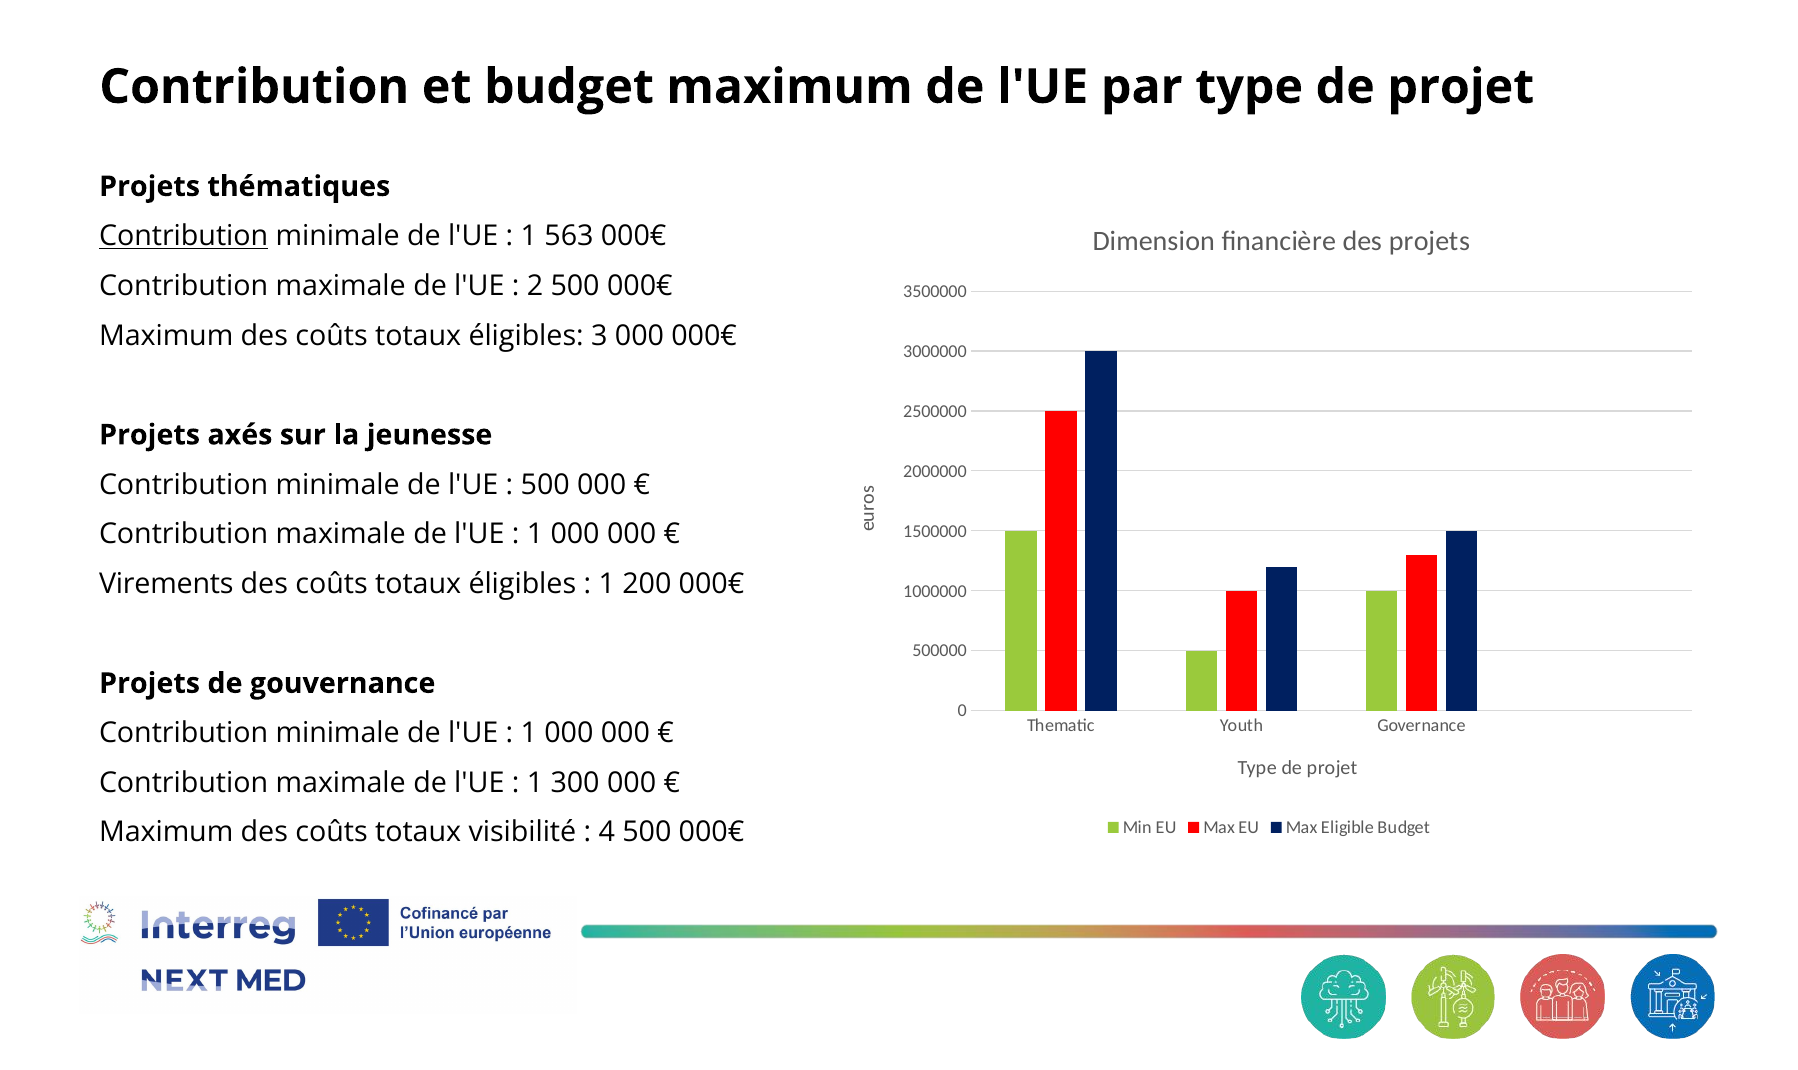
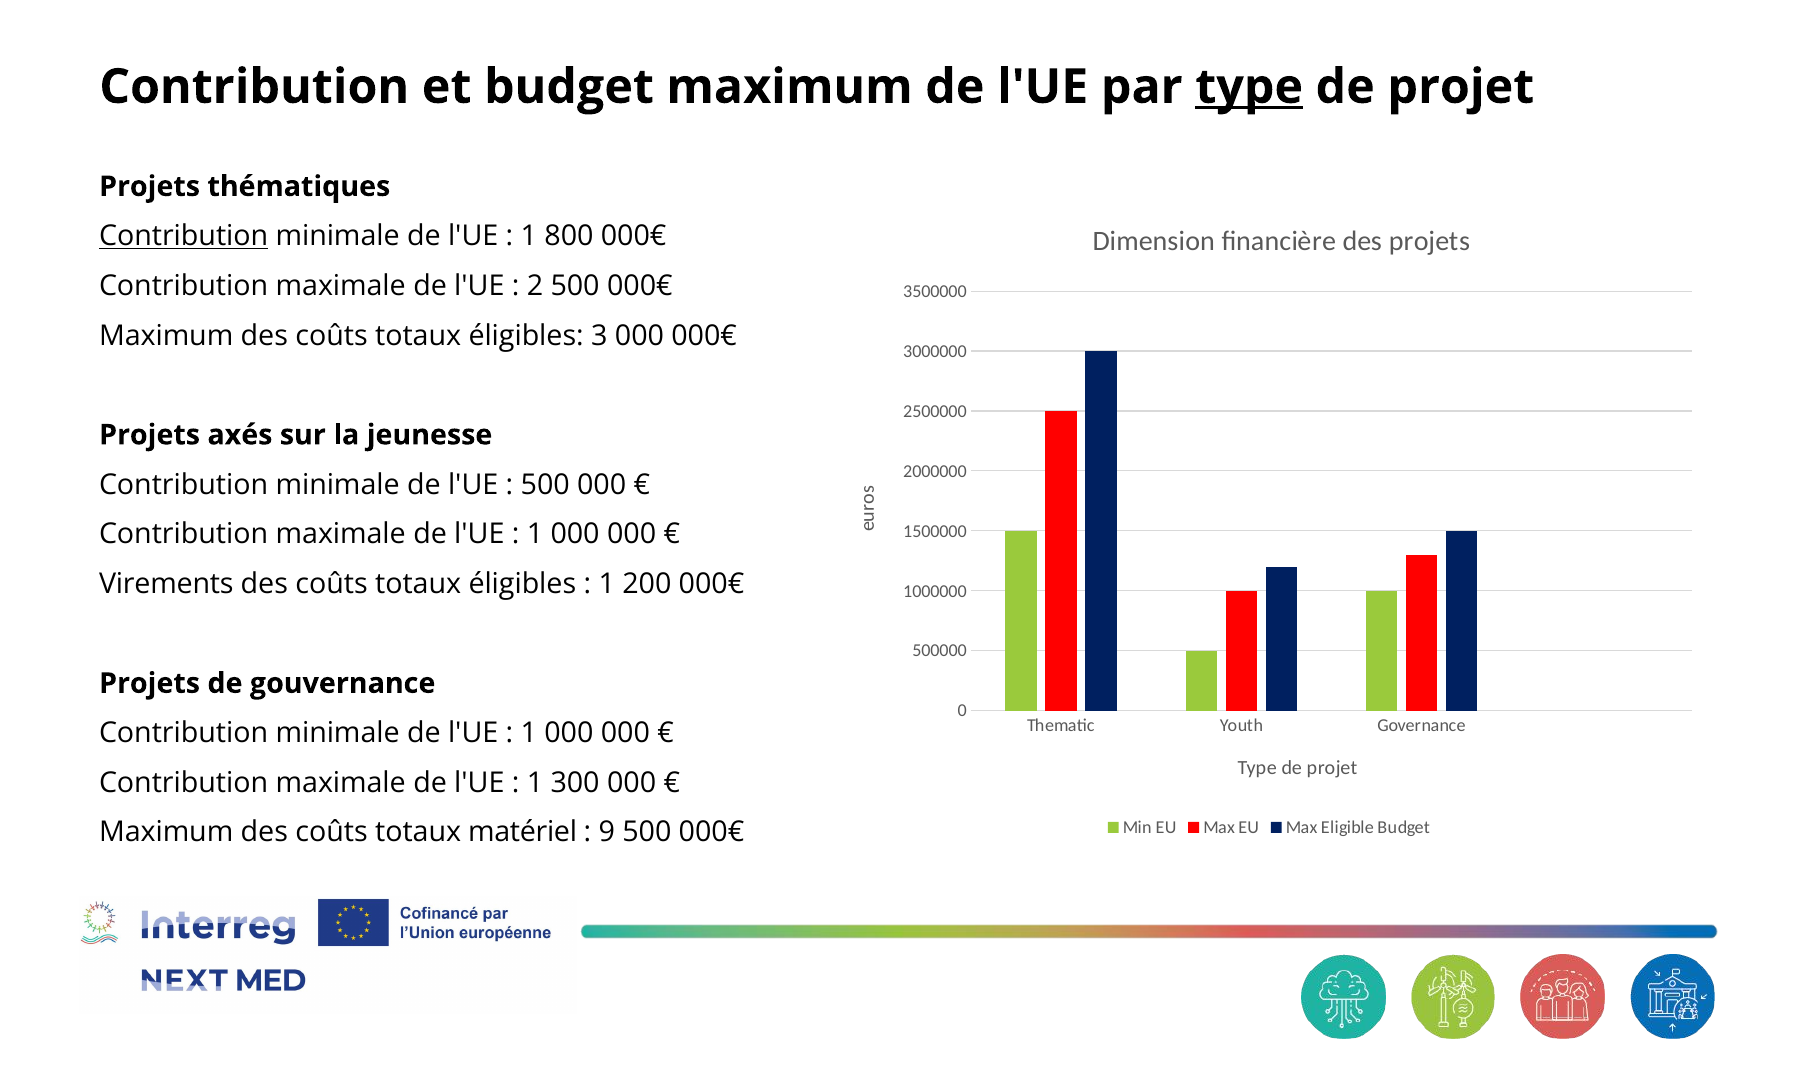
type underline: none -> present (1249, 87)
563: 563 -> 800 (569, 236)
visibilité: visibilité -> matériel (523, 833)
4: 4 -> 9 (607, 833)
